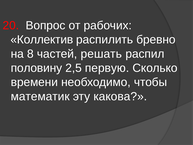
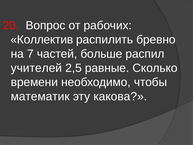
8: 8 -> 7 (30, 54)
решать: решать -> больше (101, 54)
половину: половину -> учителей (36, 68)
первую: первую -> равные (107, 68)
